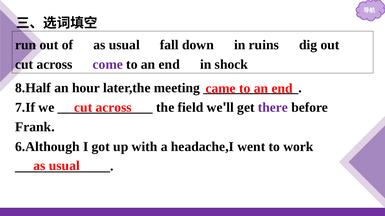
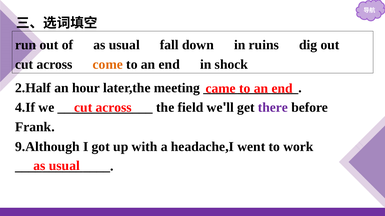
come colour: purple -> orange (108, 65)
8.Half: 8.Half -> 2.Half (33, 88)
7.If: 7.If -> 4.If (25, 108)
6.Although: 6.Although -> 9.Although (47, 147)
